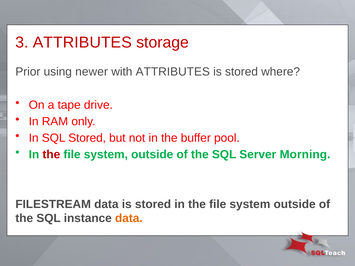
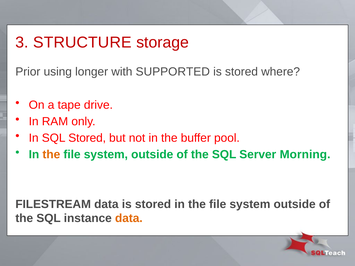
3 ATTRIBUTES: ATTRIBUTES -> STRUCTURE (82, 43)
newer: newer -> longer (92, 72)
with ATTRIBUTES: ATTRIBUTES -> SUPPORTED (173, 72)
the colour: red -> orange (51, 155)
